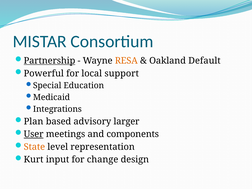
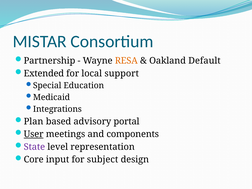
Partnership underline: present -> none (49, 61)
Powerful: Powerful -> Extended (44, 73)
larger: larger -> portal (127, 121)
State colour: orange -> purple (34, 147)
Kurt: Kurt -> Core (34, 160)
change: change -> subject (103, 160)
